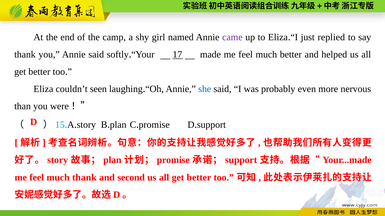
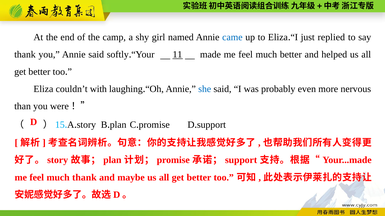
came colour: purple -> blue (232, 37)
17: 17 -> 11 (177, 55)
seen: seen -> with (98, 89)
second: second -> maybe (131, 178)
